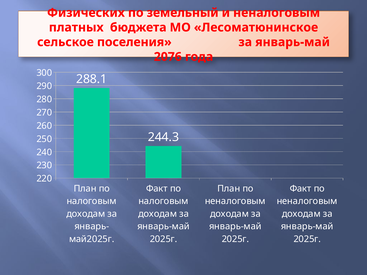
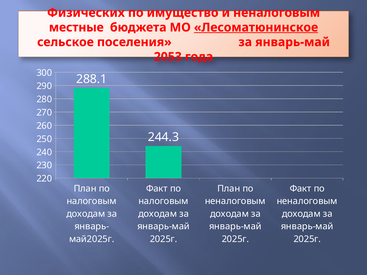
земельный: земельный -> имущество (183, 13)
платных: платных -> местные (76, 27)
Лесоматюнинское underline: none -> present (256, 27)
2076: 2076 -> 2053 (168, 57)
